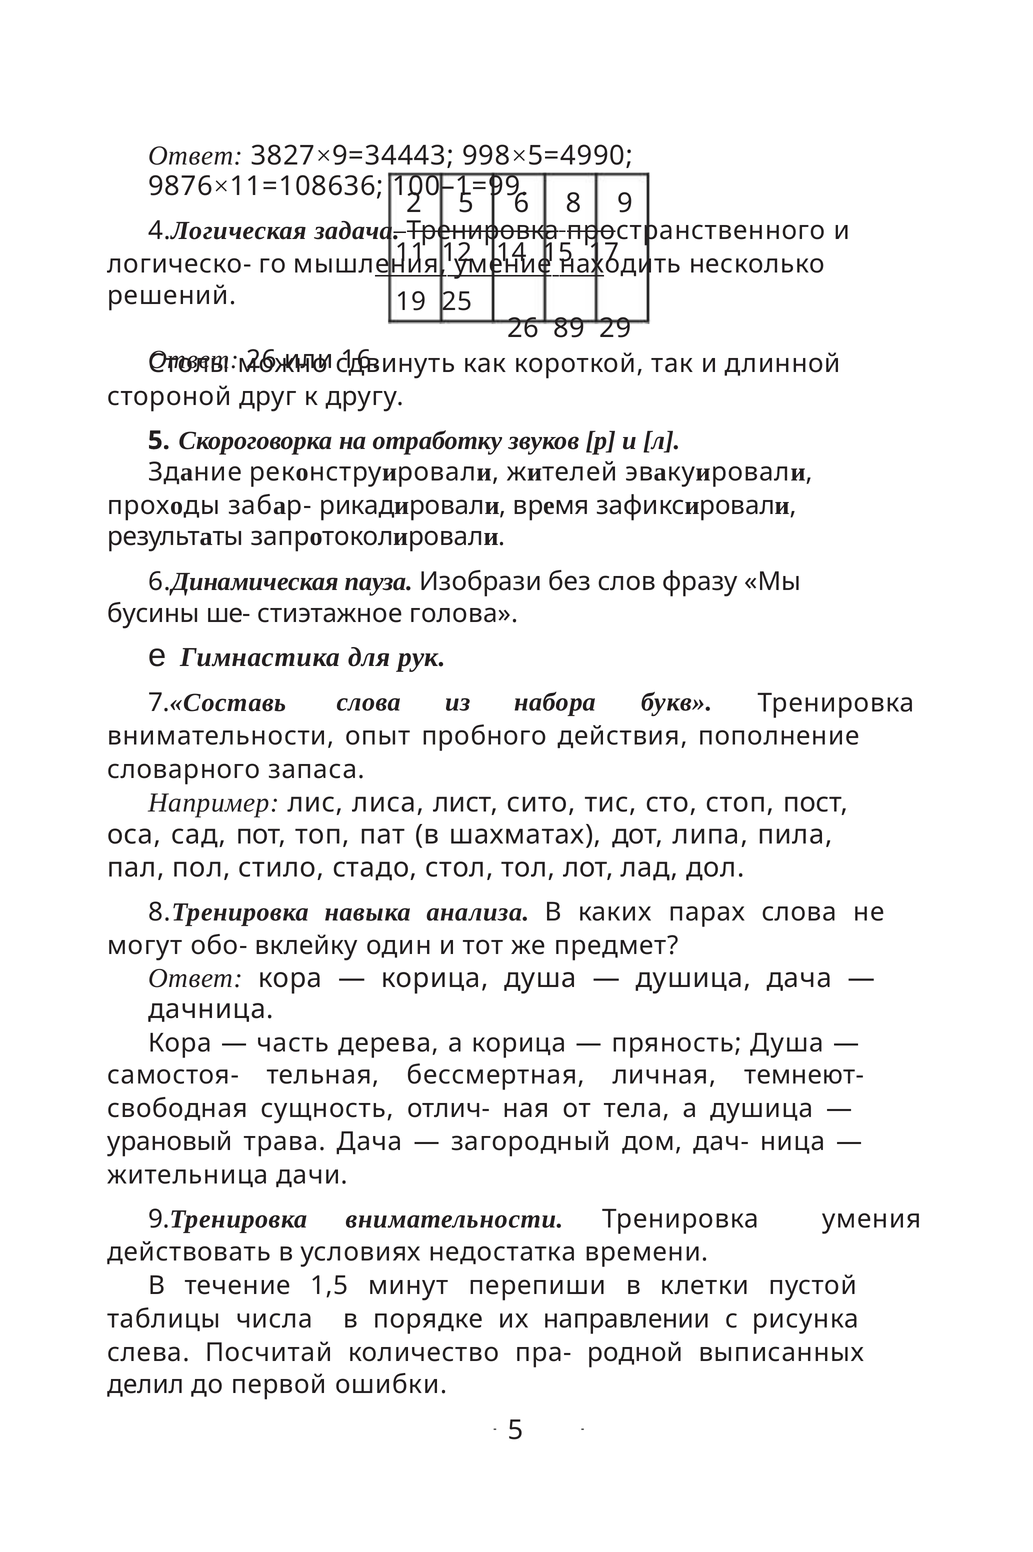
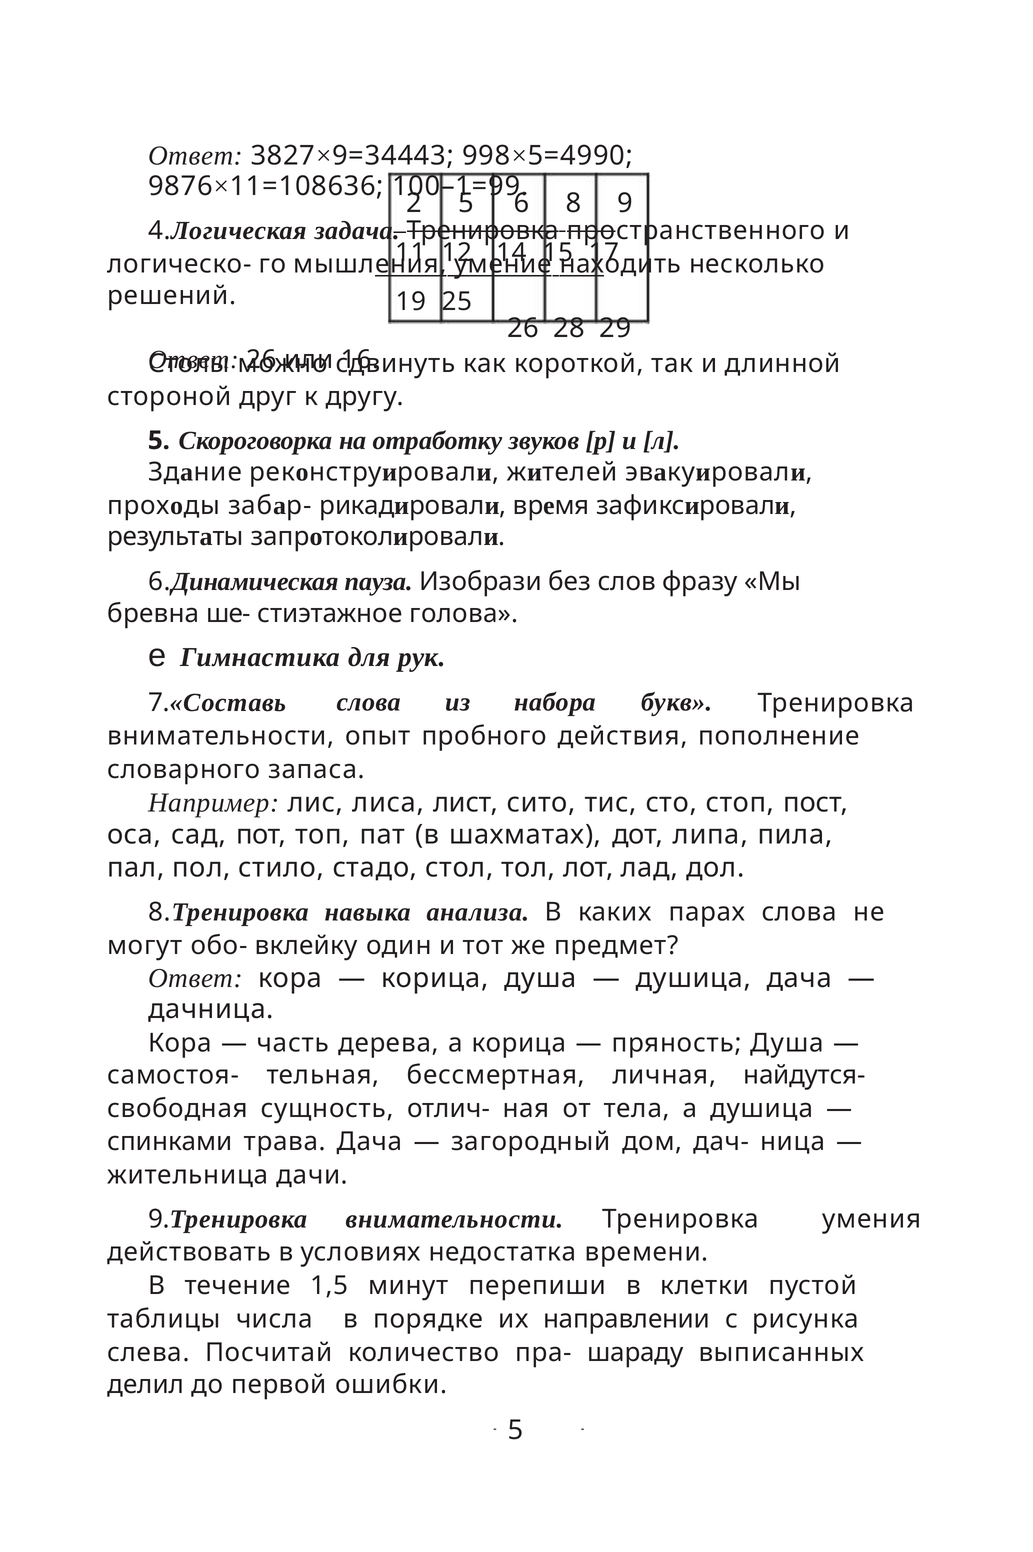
89: 89 -> 28 (569, 328)
бусины: бусины -> бревна (153, 614)
темнеют-: темнеют- -> найдутся- (804, 1075)
урановый: урановый -> спинками (170, 1142)
родной: родной -> шараду (635, 1352)
